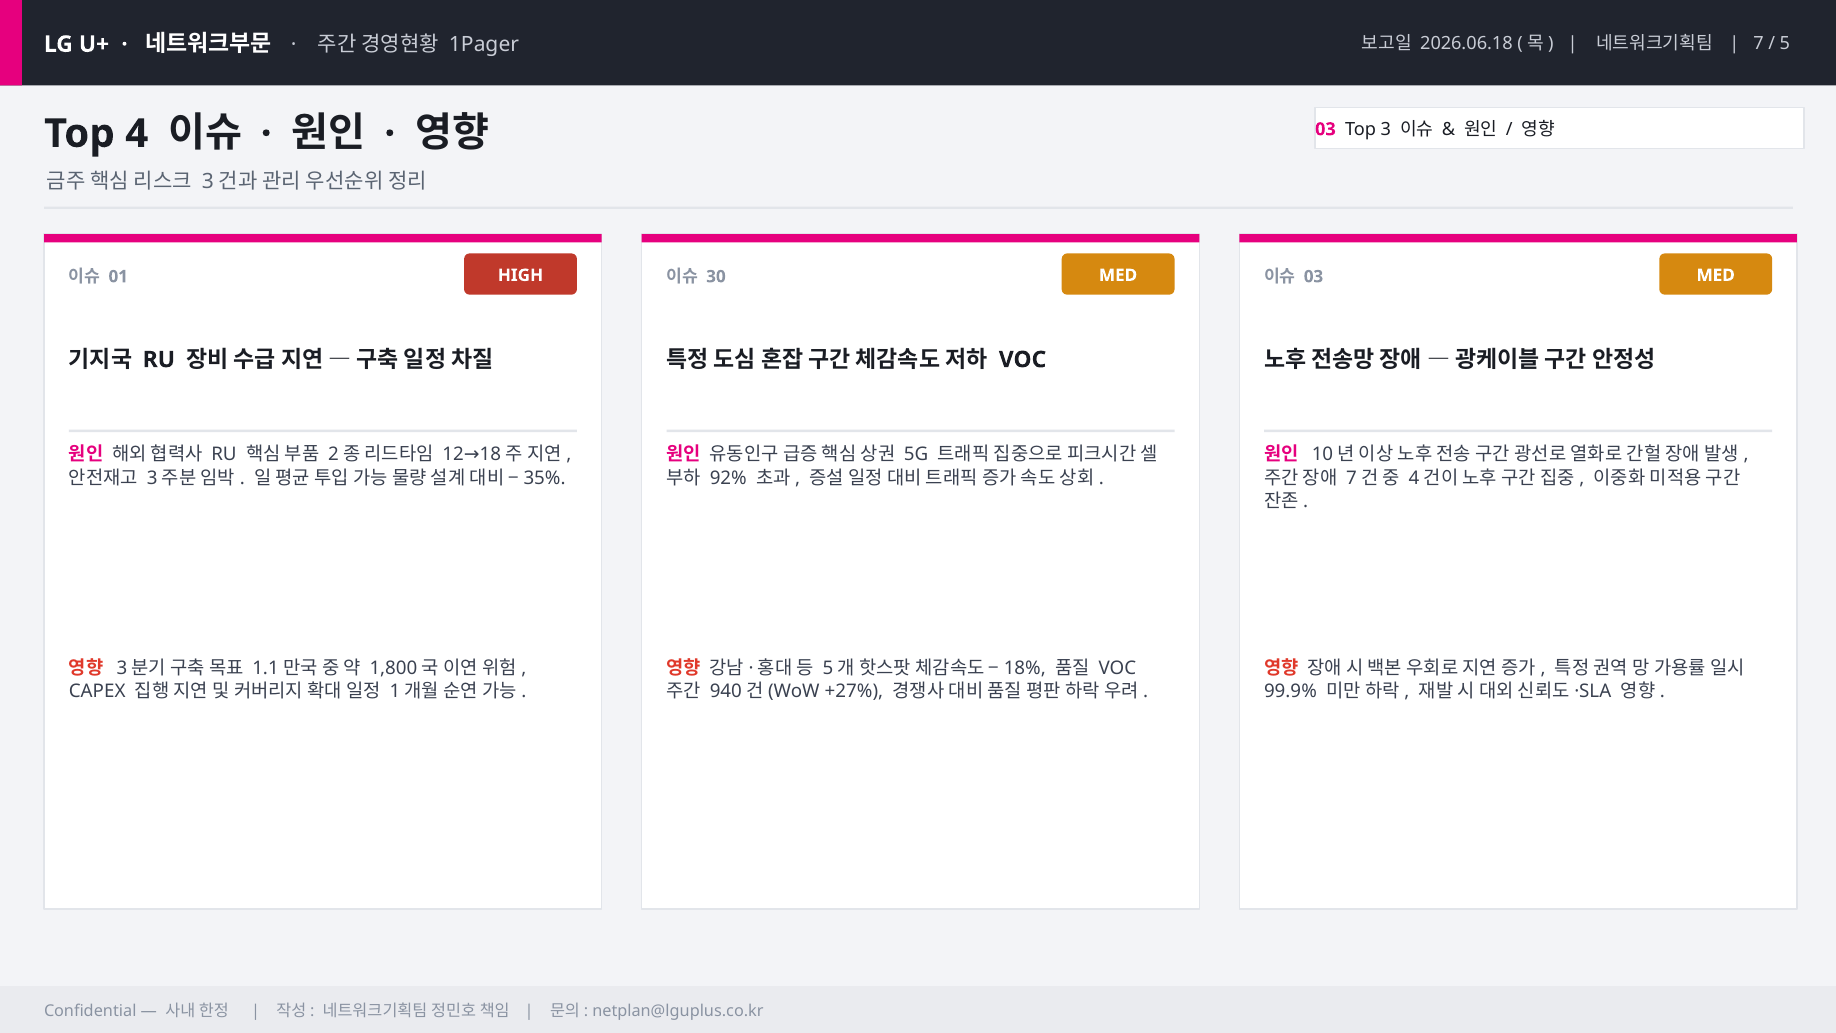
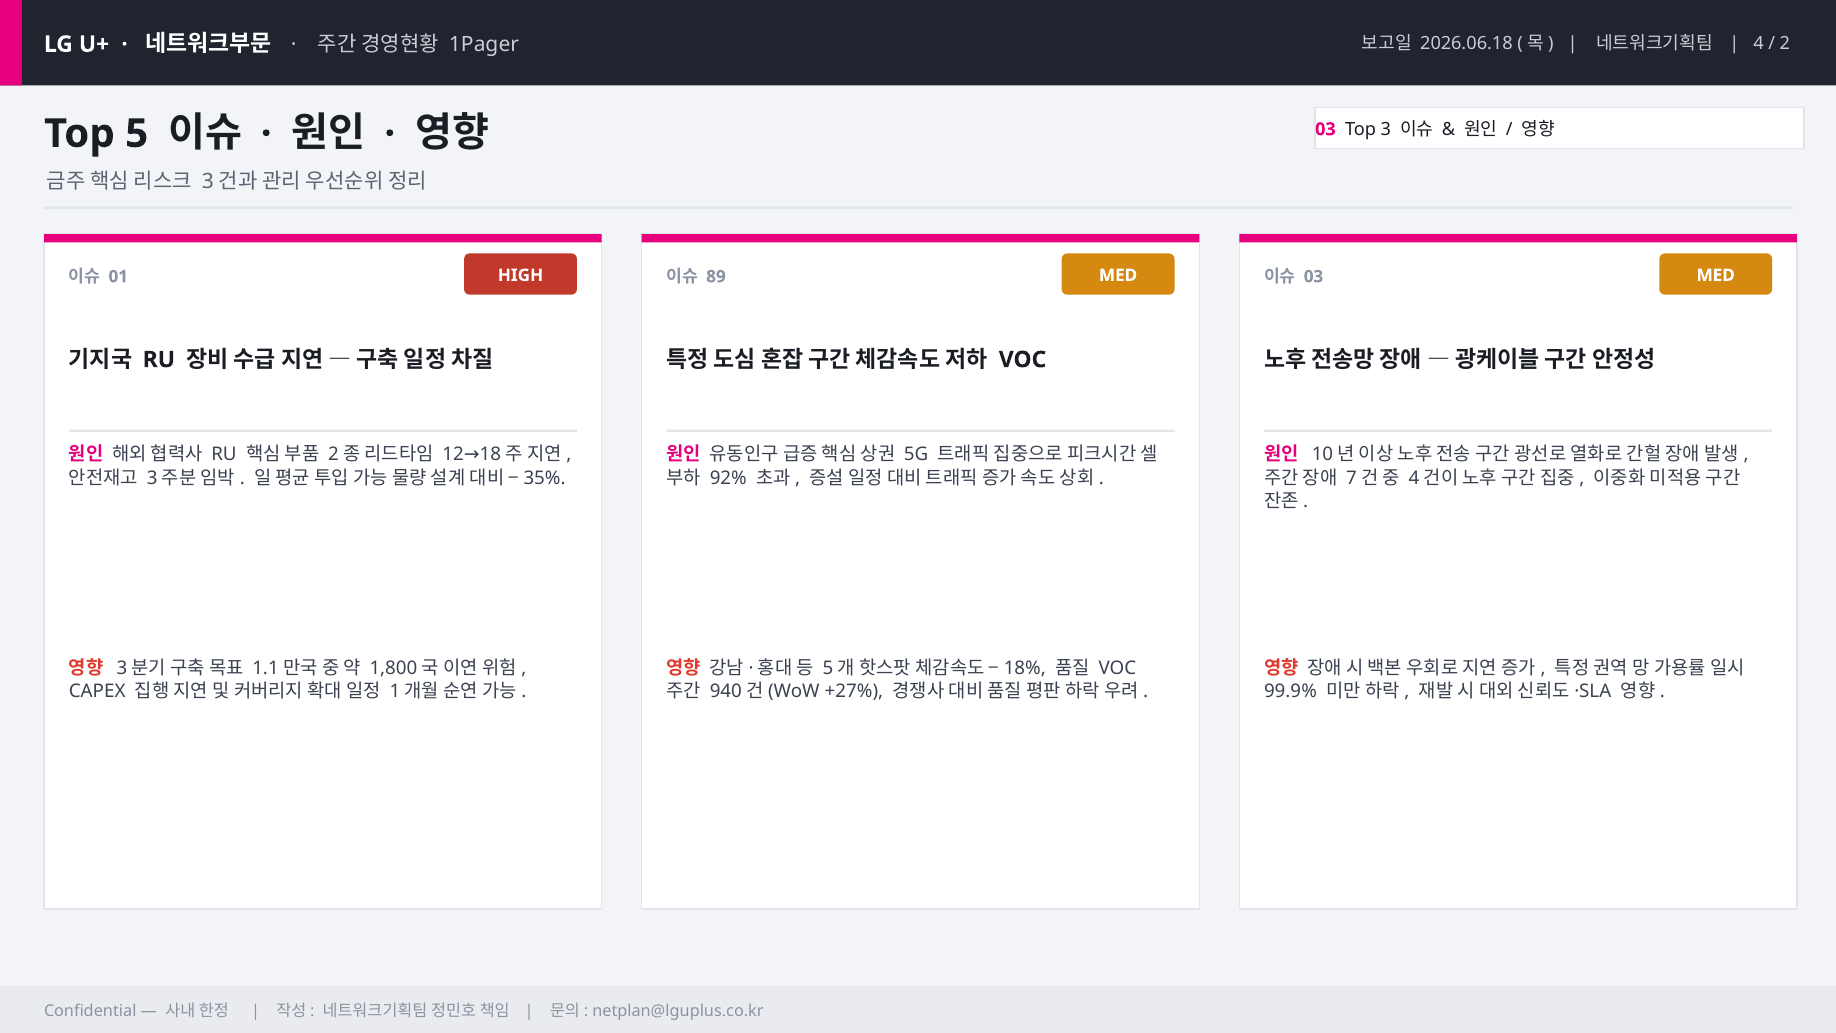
7: 7 -> 4 (1759, 44)
5: 5 -> 2 (1785, 44)
4: 4 -> 5 (137, 134)
30: 30 -> 89 (716, 277)
